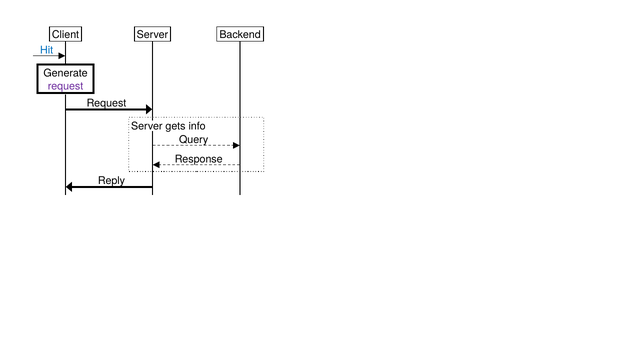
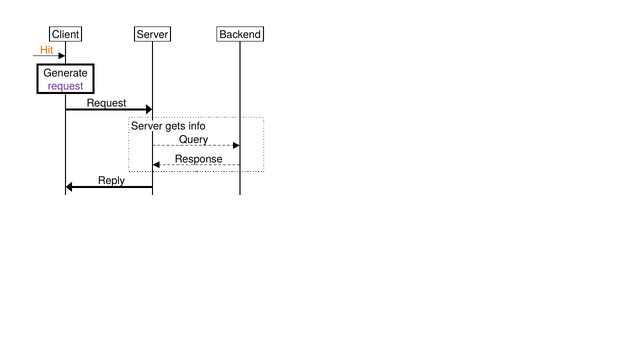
Hit colour: blue -> orange (47, 50)
